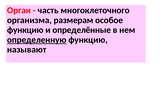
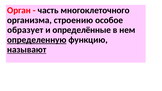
размерам: размерам -> строению (73, 20)
функцию: функцию -> образует (25, 30)
называют underline: none -> present (27, 50)
